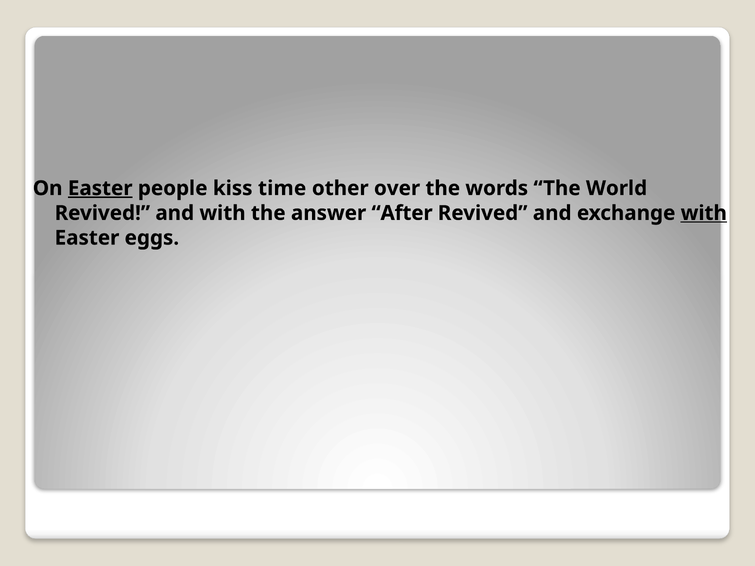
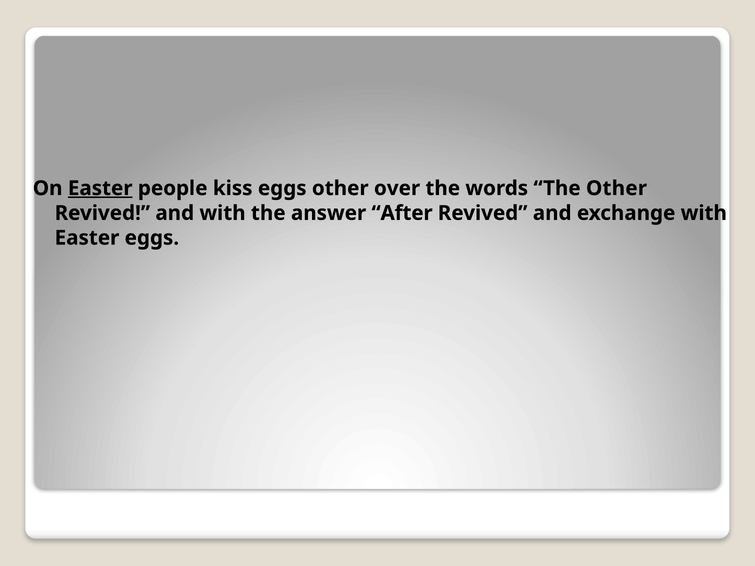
kiss time: time -> eggs (282, 188)
The World: World -> Other (617, 188)
with underline: present -> none (704, 213)
